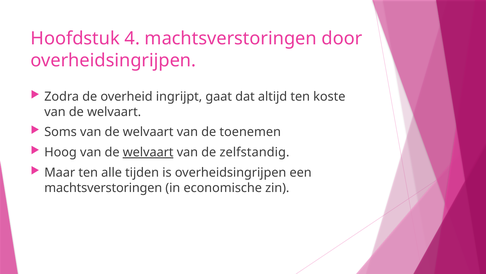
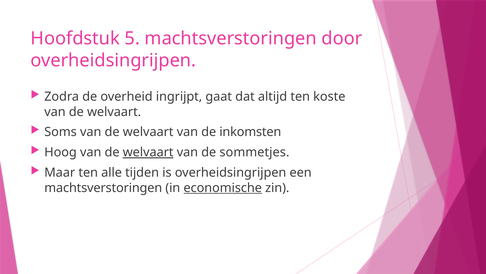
4: 4 -> 5 (132, 38)
toenemen: toenemen -> inkomsten (250, 132)
zelfstandig: zelfstandig -> sommetjes (254, 152)
economische underline: none -> present (223, 187)
